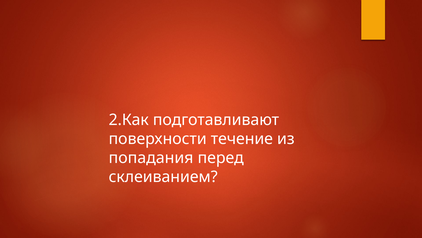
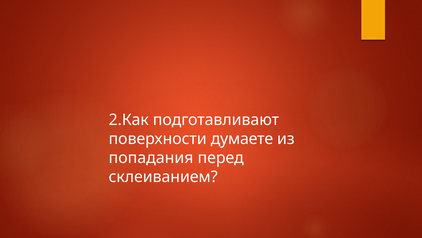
течение: течение -> думаете (242, 139)
